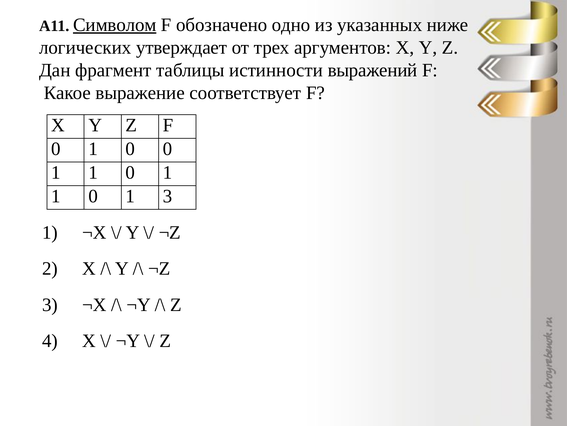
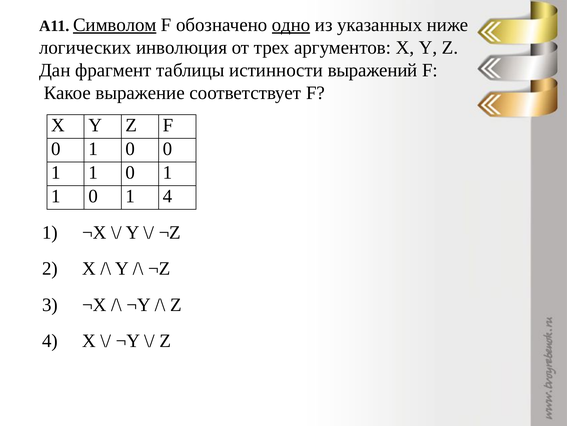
одно underline: none -> present (291, 25)
утверждает: утверждает -> инволюция (182, 48)
1 3: 3 -> 4 (168, 196)
